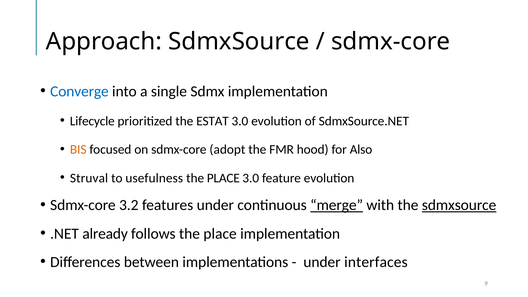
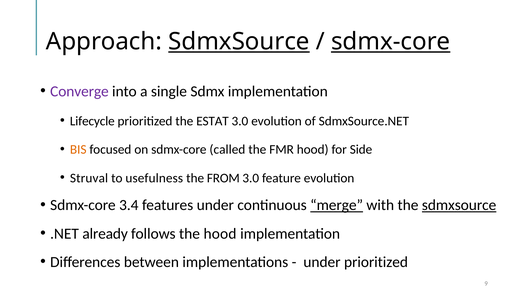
SdmxSource underline: none -> present (239, 42)
sdmx-core underline: none -> present (391, 42)
Converge colour: blue -> purple (79, 91)
adopt: adopt -> called (227, 150)
Also: Also -> Side (361, 150)
PLACE: PLACE -> FROM (223, 178)
3.2: 3.2 -> 3.4 (129, 205)
follows the place: place -> hood (220, 234)
under interfaces: interfaces -> prioritized (376, 262)
